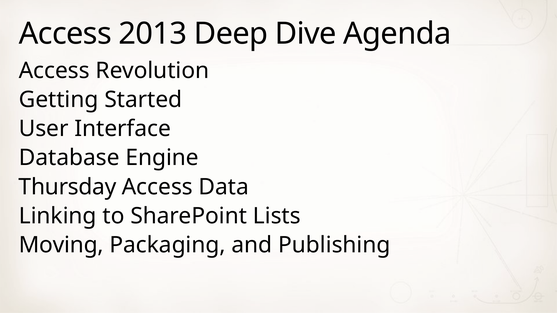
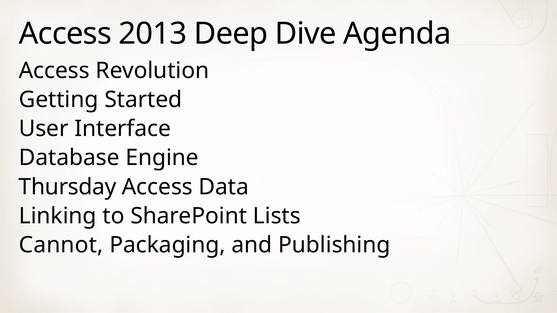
Moving: Moving -> Cannot (61, 245)
